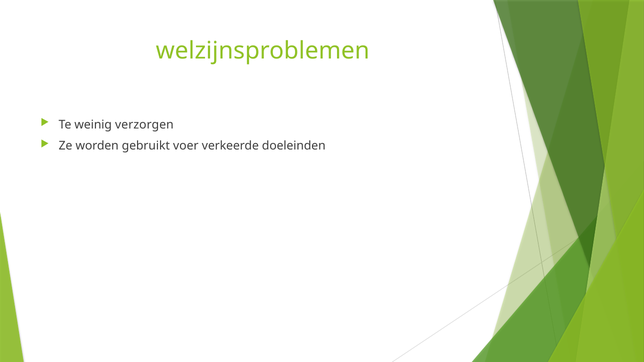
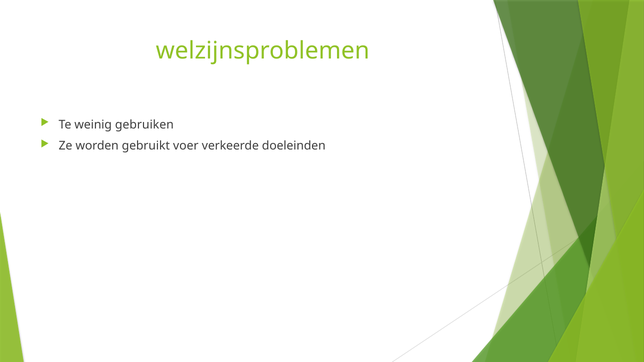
verzorgen: verzorgen -> gebruiken (144, 125)
